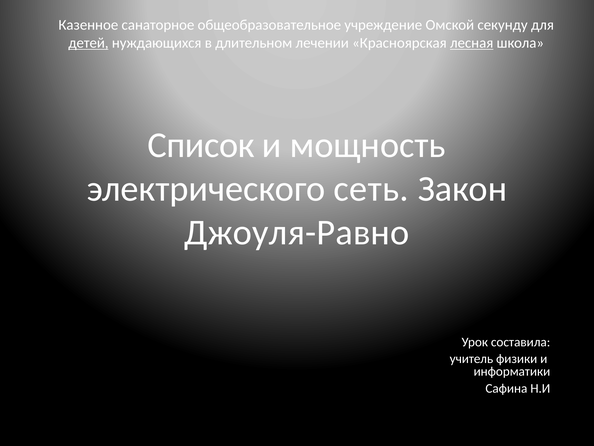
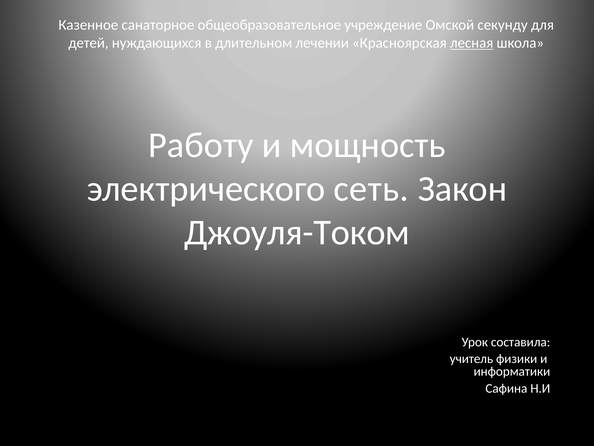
детей underline: present -> none (88, 43)
Список: Список -> Работу (201, 145)
Джоуля-Равно: Джоуля-Равно -> Джоуля-Током (297, 232)
